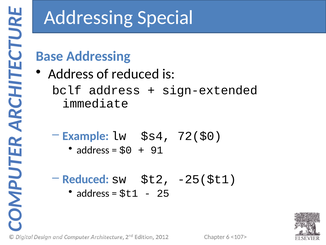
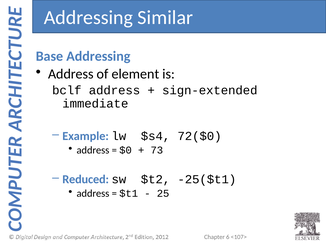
Special: Special -> Similar (165, 17)
of reduced: reduced -> element (135, 74)
91: 91 -> 73 (157, 150)
